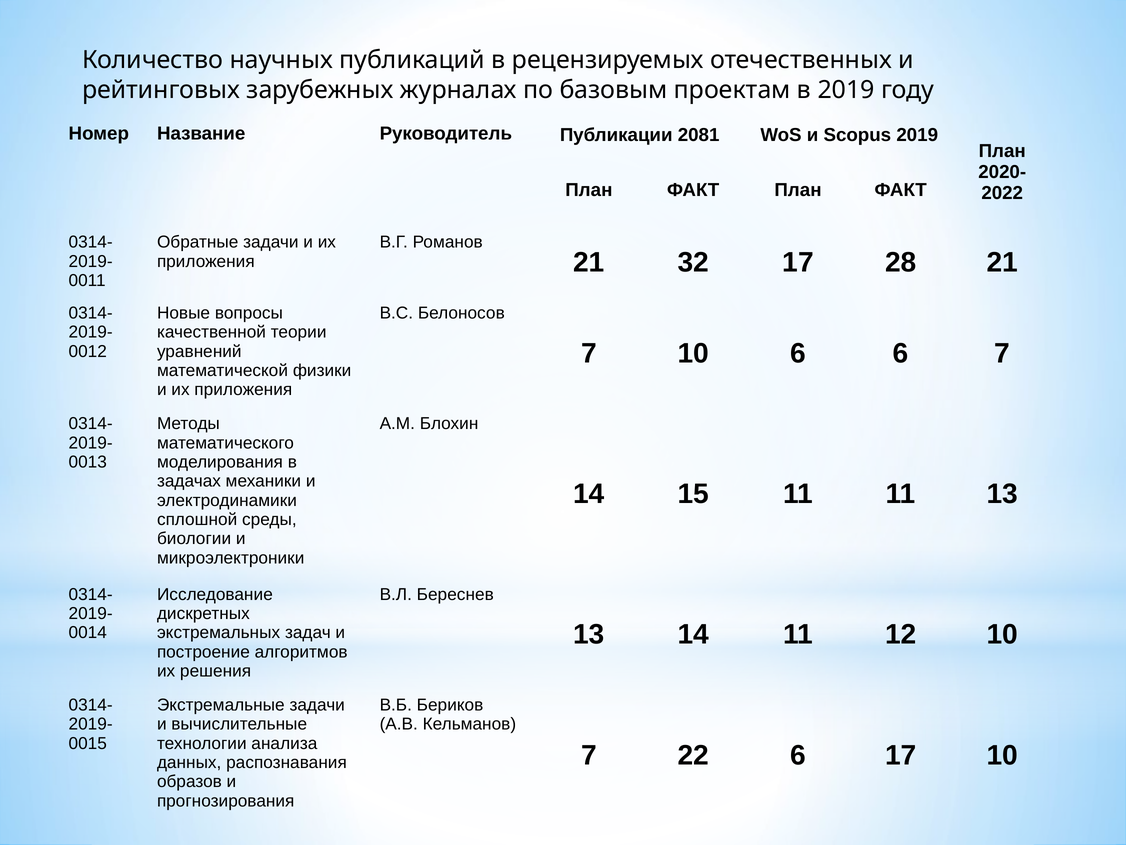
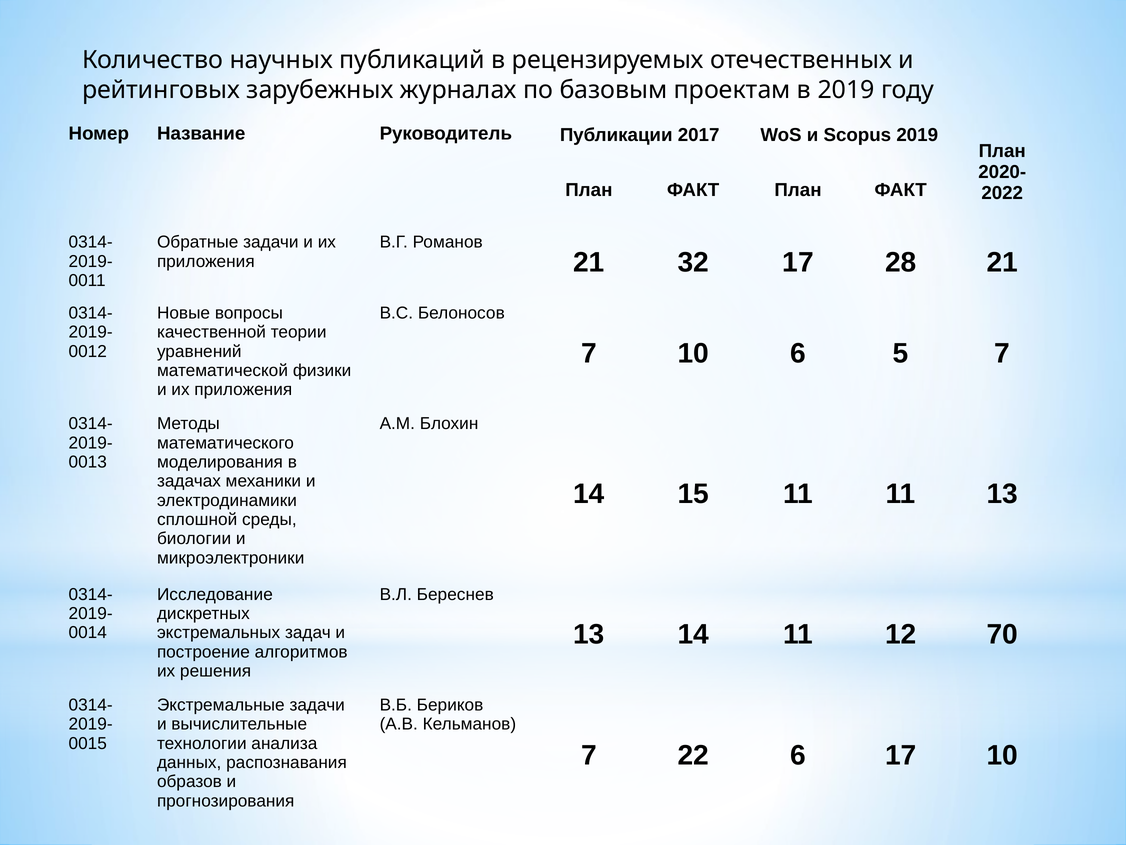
2081: 2081 -> 2017 (699, 135)
6 6: 6 -> 5 (901, 353)
12 10: 10 -> 70 (1002, 634)
